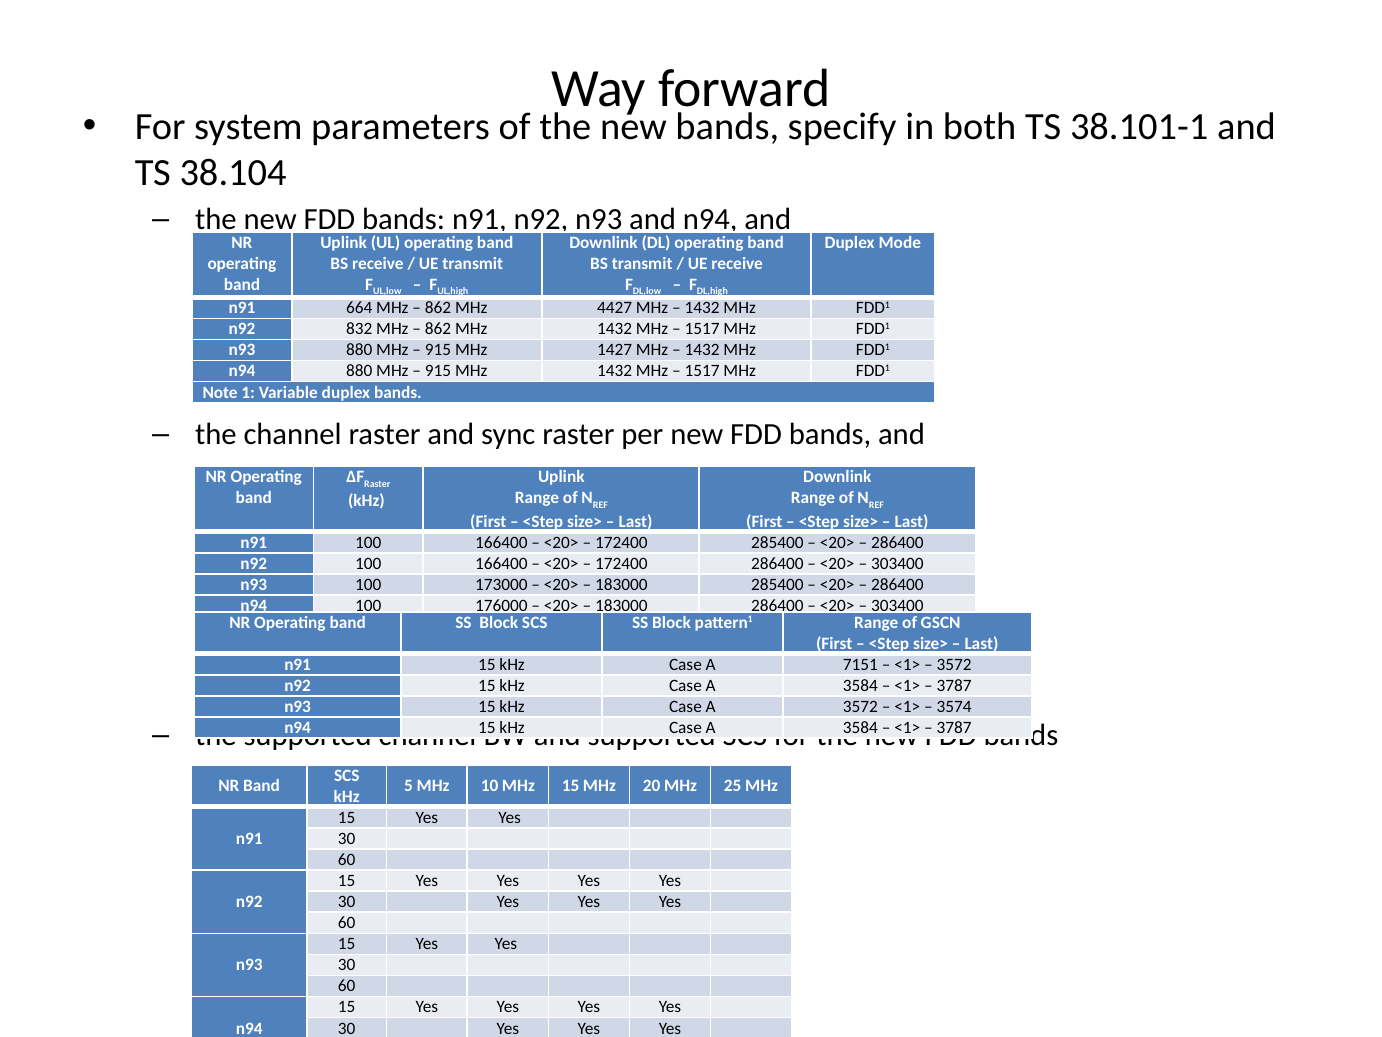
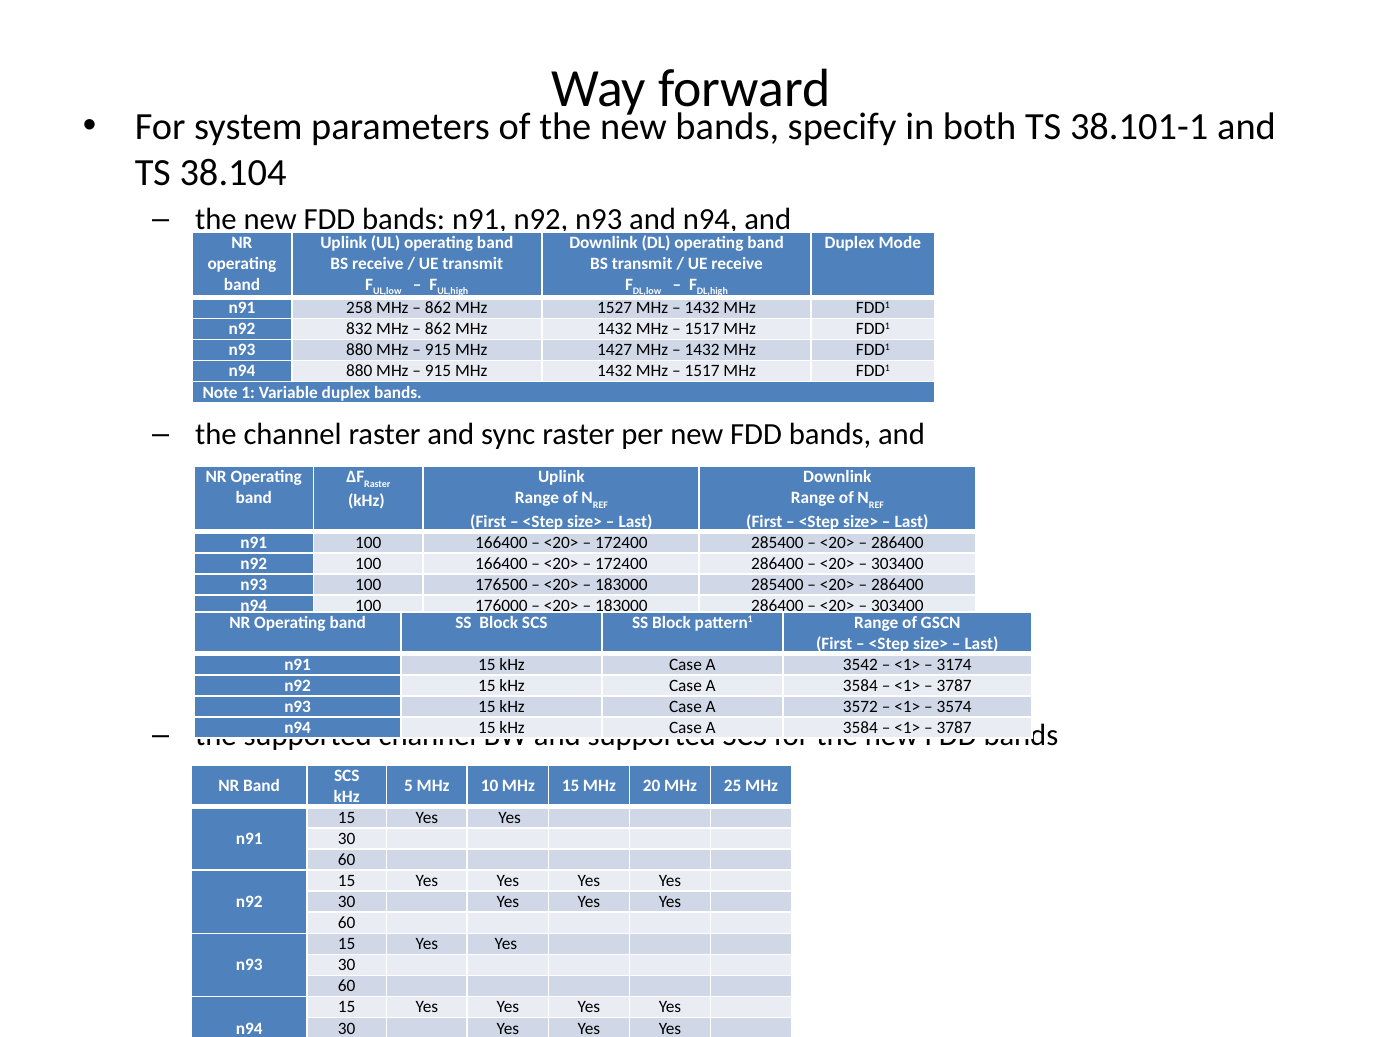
664: 664 -> 258 (359, 308)
4427: 4427 -> 1527 (615, 308)
173000: 173000 -> 176500 (501, 584)
7151: 7151 -> 3542 (860, 664)
3572: 3572 -> 3174 (954, 664)
